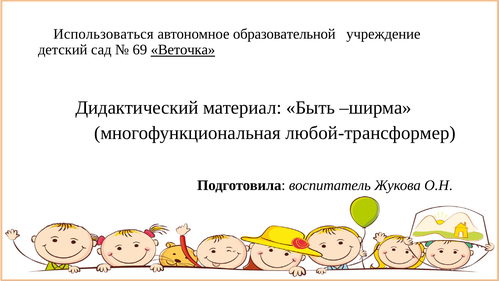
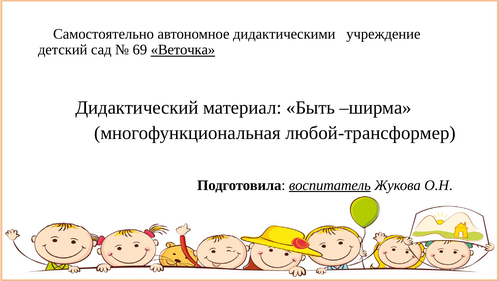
Использоваться: Использоваться -> Самостоятельно (104, 34)
образовательной: образовательной -> дидактическими (284, 34)
воспитатель underline: none -> present (330, 185)
